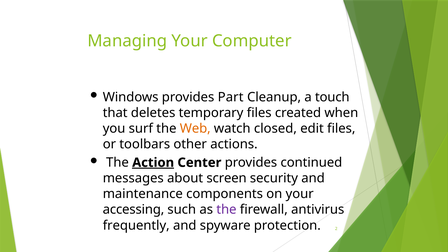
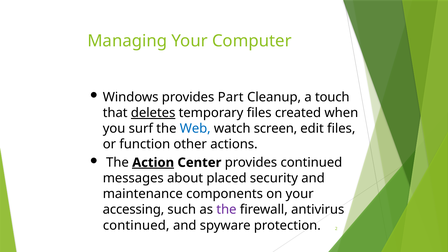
deletes underline: none -> present (153, 113)
Web colour: orange -> blue (195, 129)
closed: closed -> screen (275, 129)
toolbars: toolbars -> function (145, 144)
screen: screen -> placed (227, 178)
frequently: frequently -> continued (136, 225)
